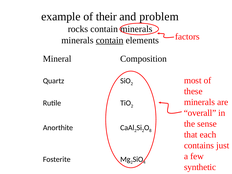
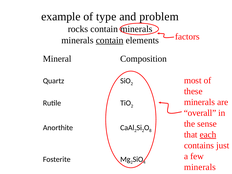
their: their -> type (106, 17)
each underline: none -> present (208, 135)
synthetic: synthetic -> minerals (200, 167)
